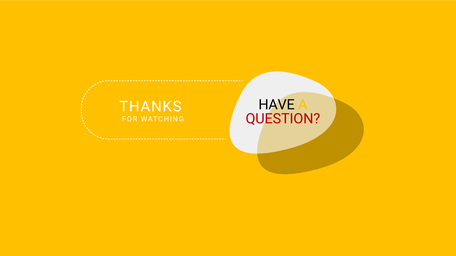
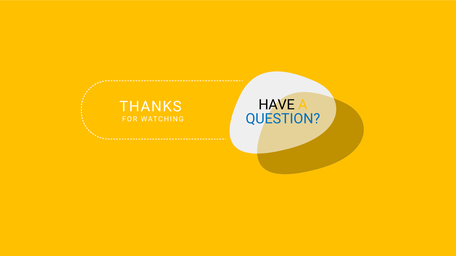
QUESTION colour: red -> blue (283, 119)
